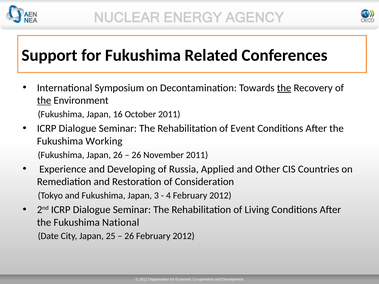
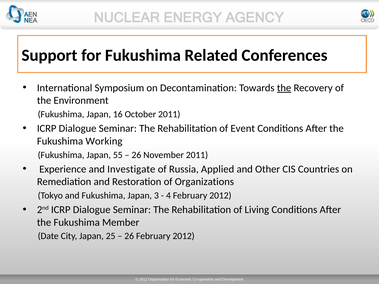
the underline: present -> none (44, 101)
Japan 26: 26 -> 55 (118, 155)
Developing: Developing -> Investigate (131, 169)
Consideration: Consideration -> Organizations (204, 182)
National: National -> Member (121, 222)
